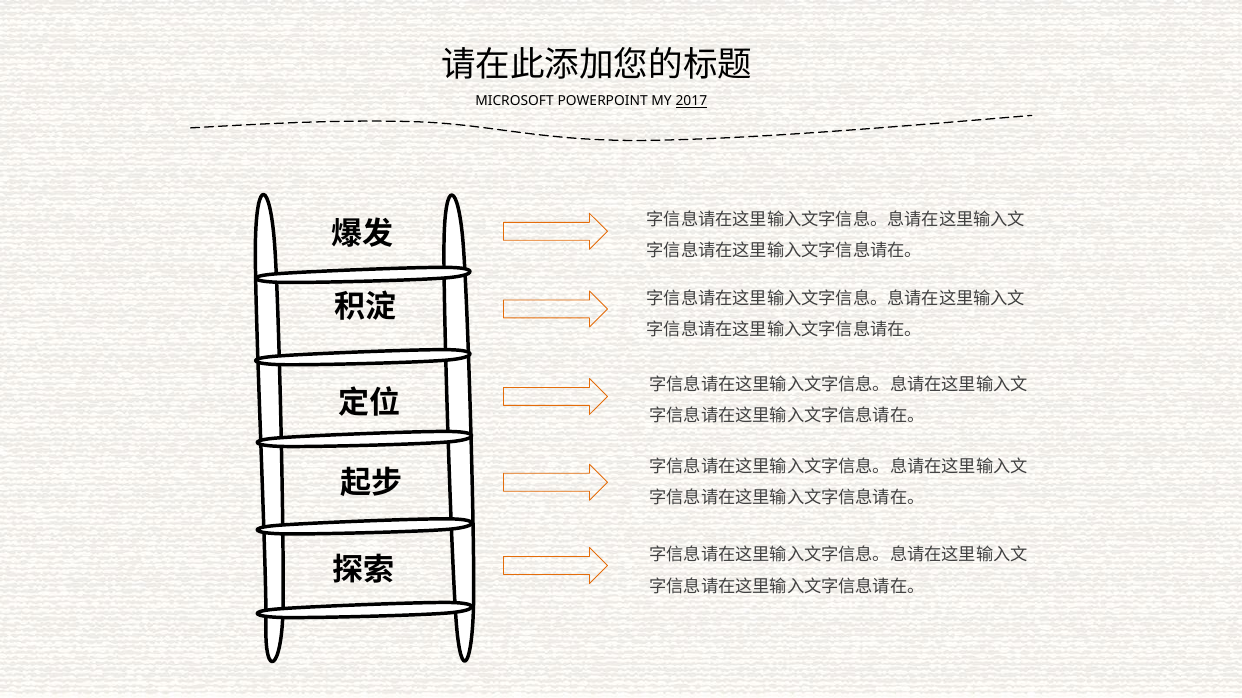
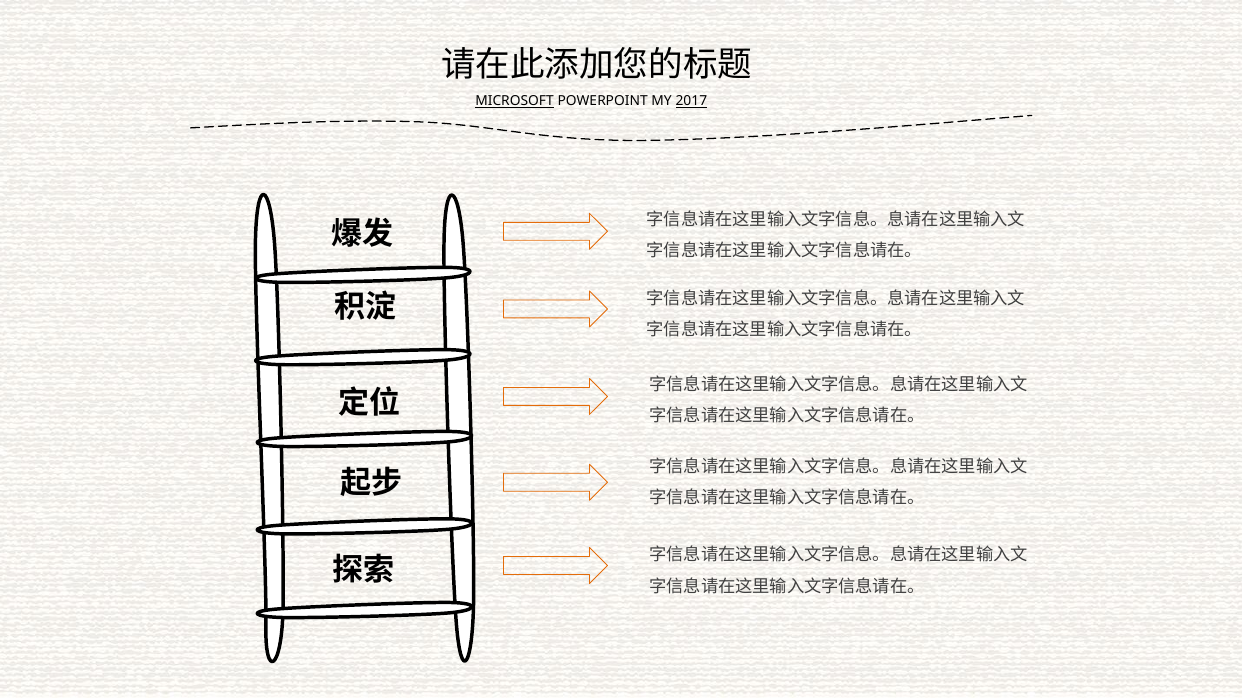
MICROSOFT underline: none -> present (515, 102)
